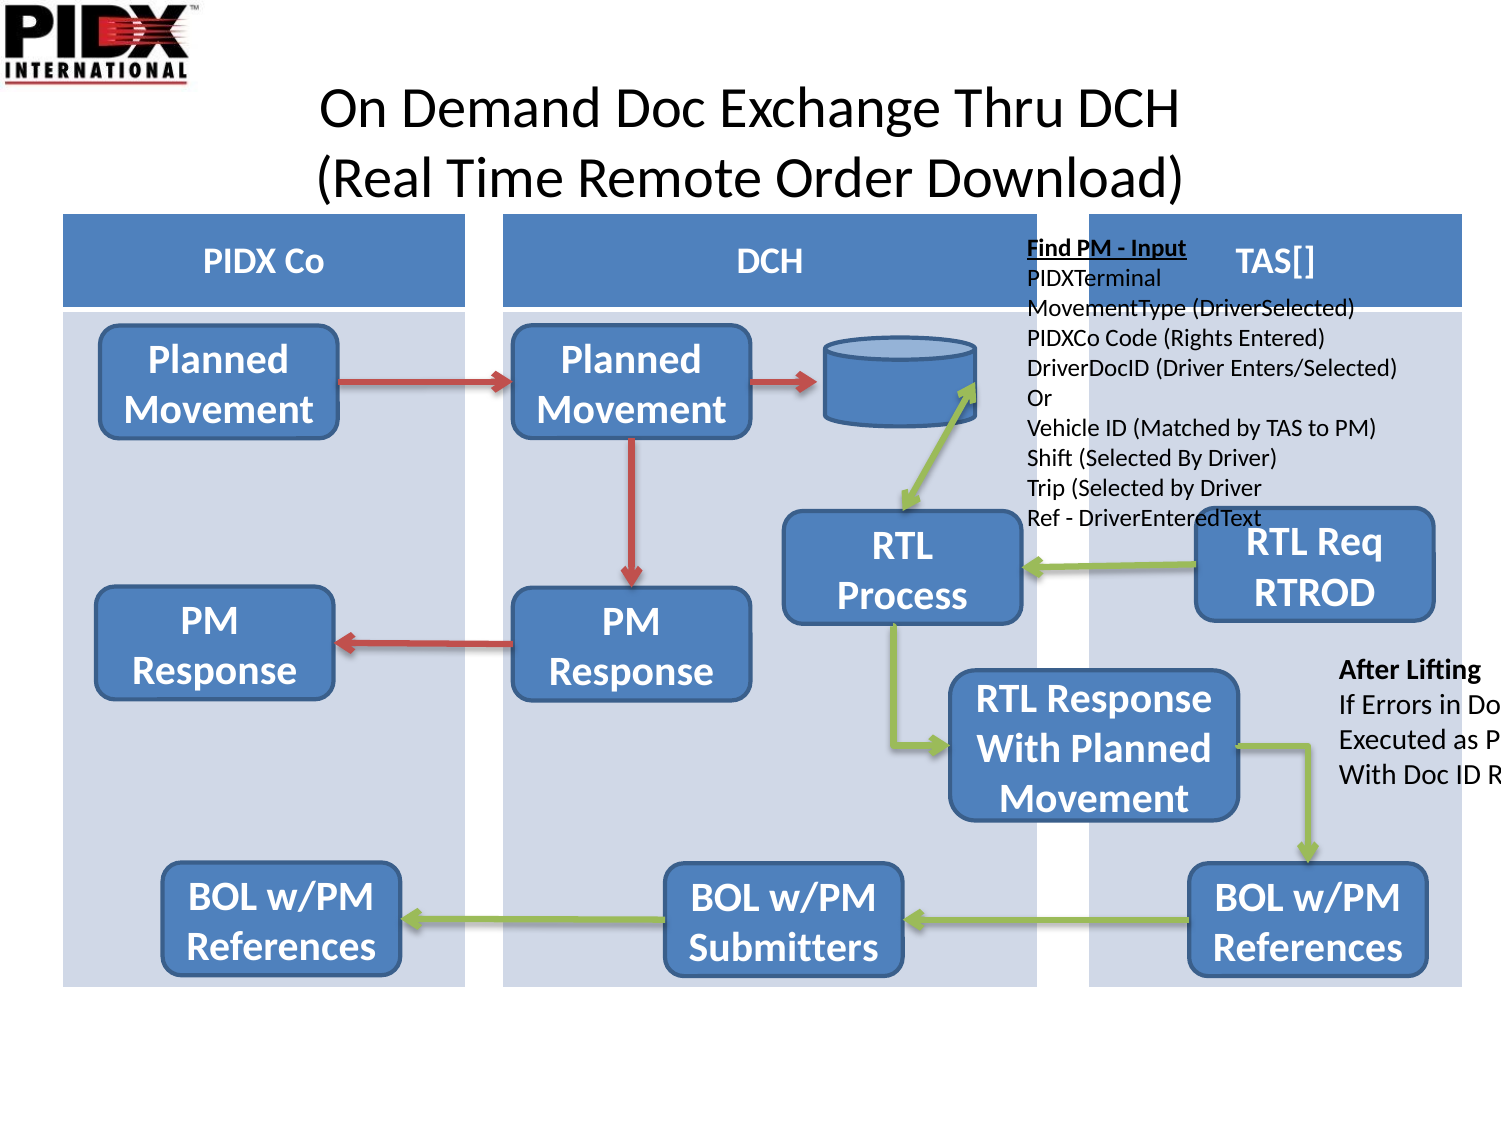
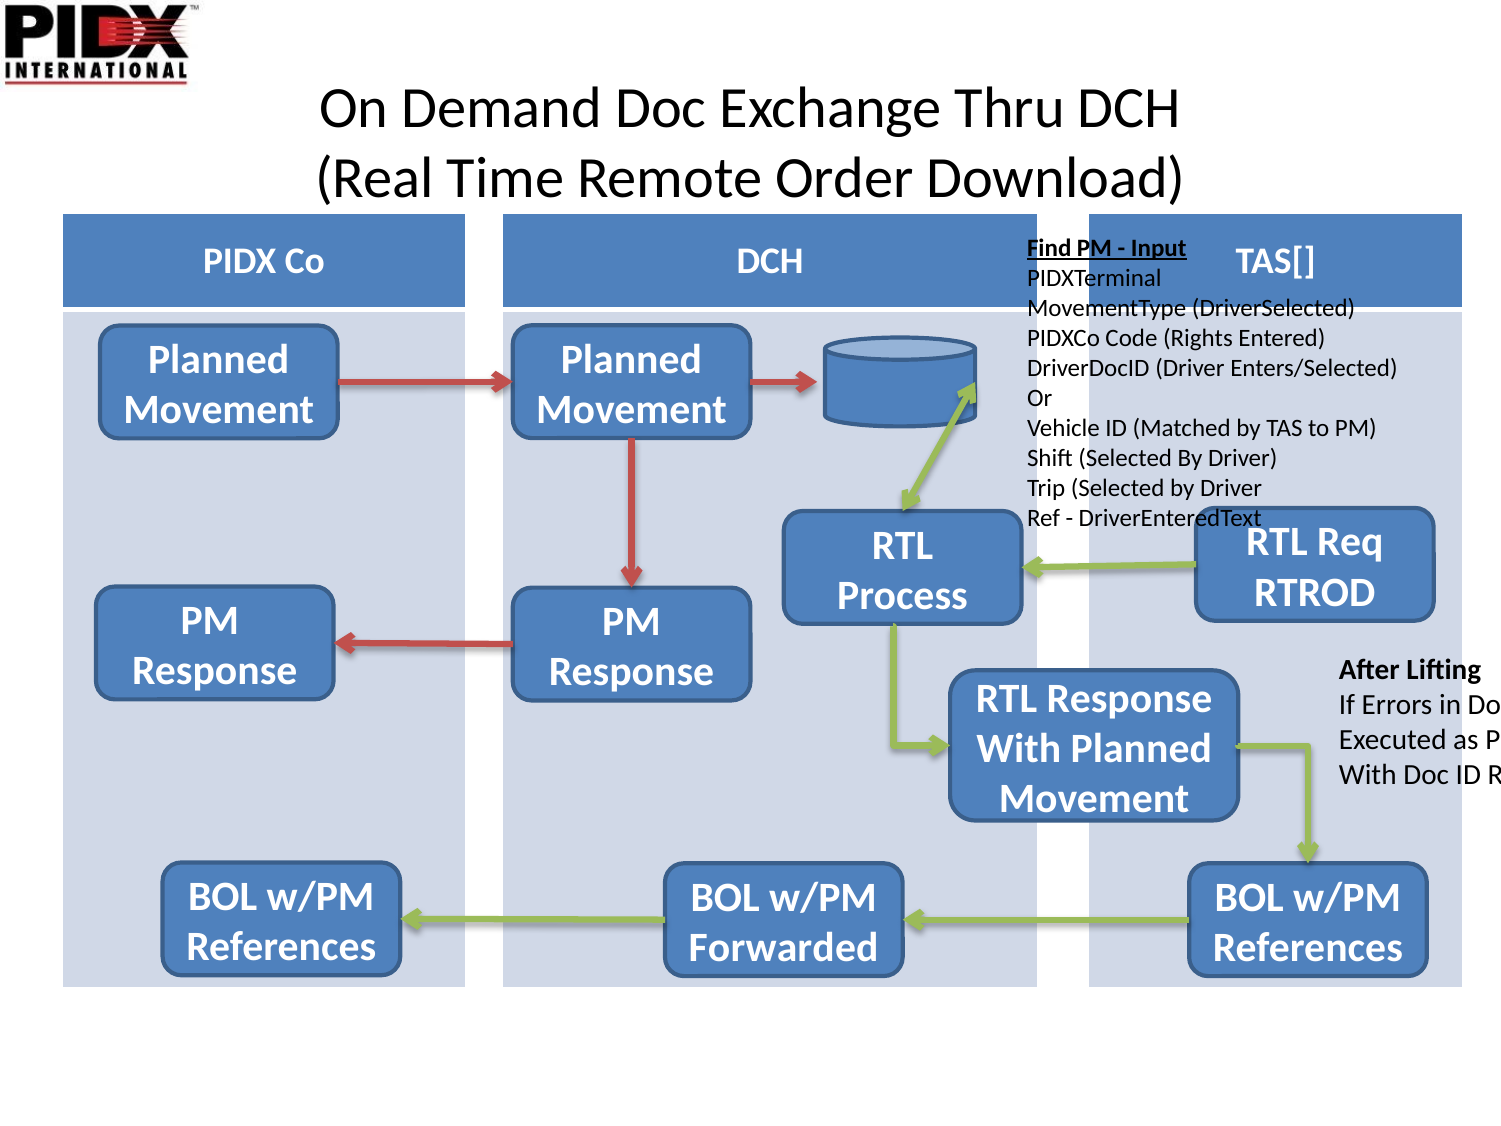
Submitters: Submitters -> Forwarded (784, 947)
